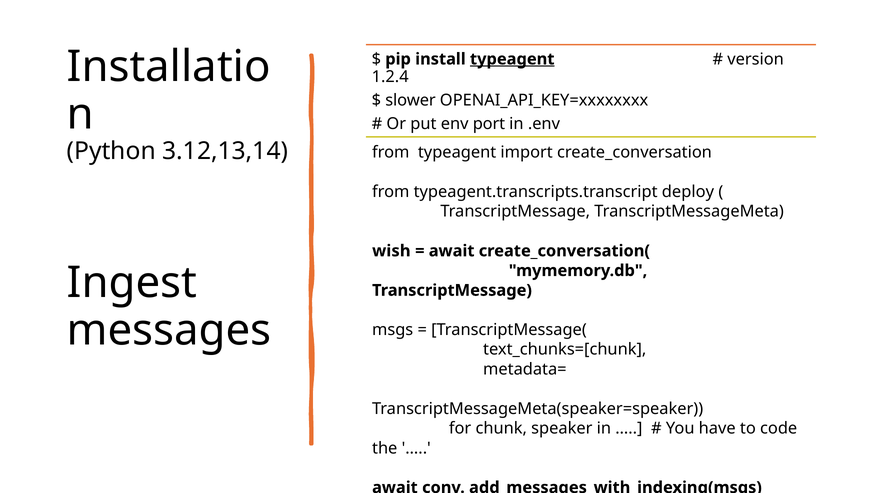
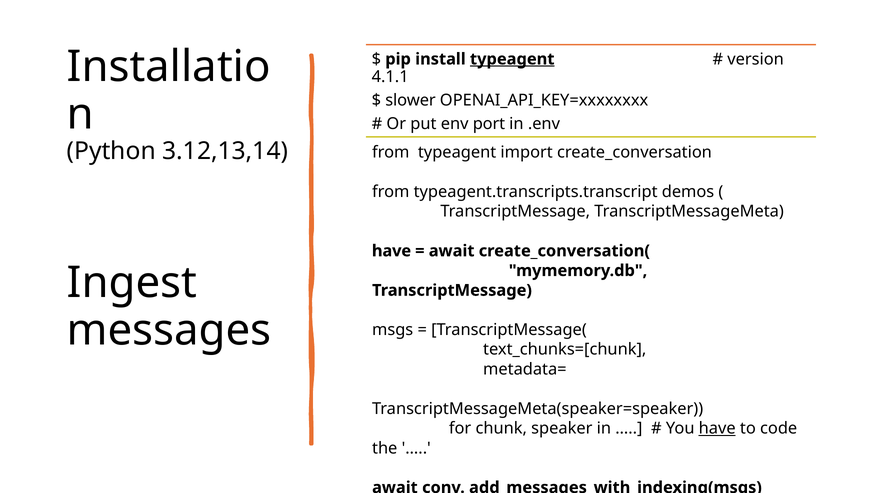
1.2.4: 1.2.4 -> 4.1.1 (390, 77)
deploy: deploy -> demos (688, 192)
wish: wish -> have (392, 251)
have underline: none -> present (717, 428)
